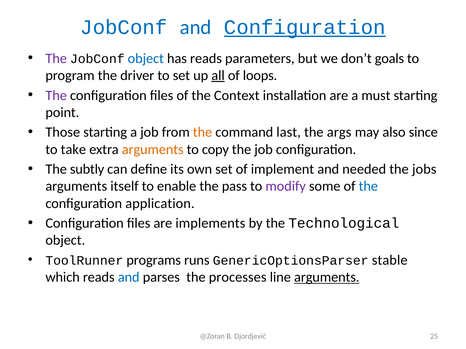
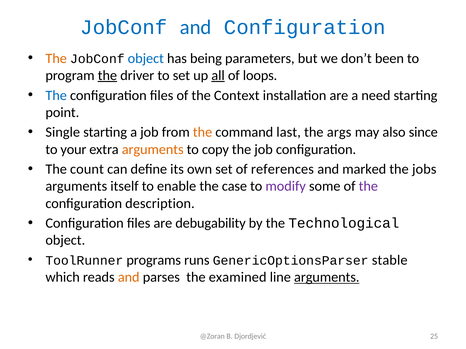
Configuration underline: present -> none (305, 27)
The colour: purple -> orange (56, 58)
has reads: reads -> being (206, 58)
goals: goals -> been (389, 58)
the underline: none -> present (107, 76)
The colour: purple -> blue (56, 95)
must: must -> need (376, 95)
Those: Those -> Single (63, 132)
take: take -> your (73, 150)
subtly: subtly -> count (87, 169)
implement: implement -> references (282, 169)
needed: needed -> marked (364, 169)
pass: pass -> case (234, 187)
the colour: blue -> purple (368, 187)
application: application -> description (160, 204)
implements: implements -> debugability (211, 224)
and colour: blue -> orange (129, 278)
processes: processes -> examined (238, 278)
